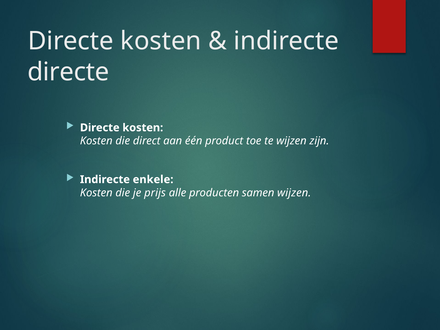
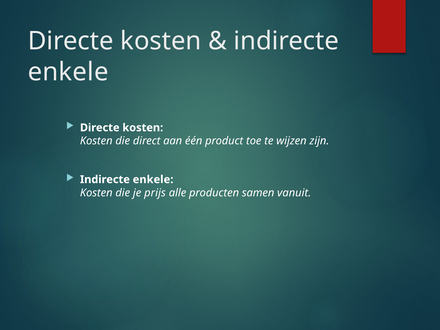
directe: directe -> enkele (68, 72)
samen wijzen: wijzen -> vanuit (294, 193)
